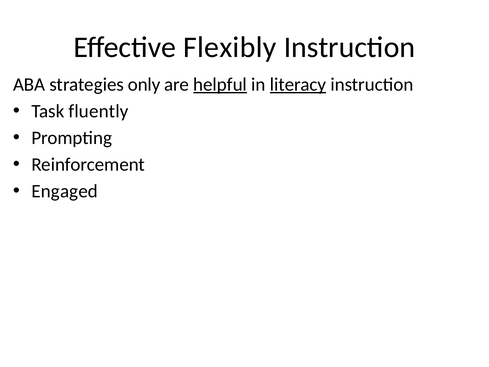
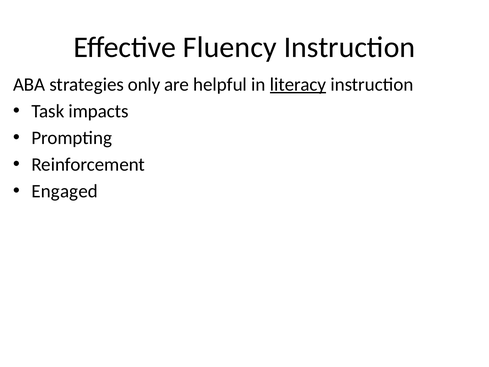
Flexibly: Flexibly -> Fluency (230, 47)
helpful underline: present -> none (220, 84)
fluently: fluently -> impacts (99, 111)
